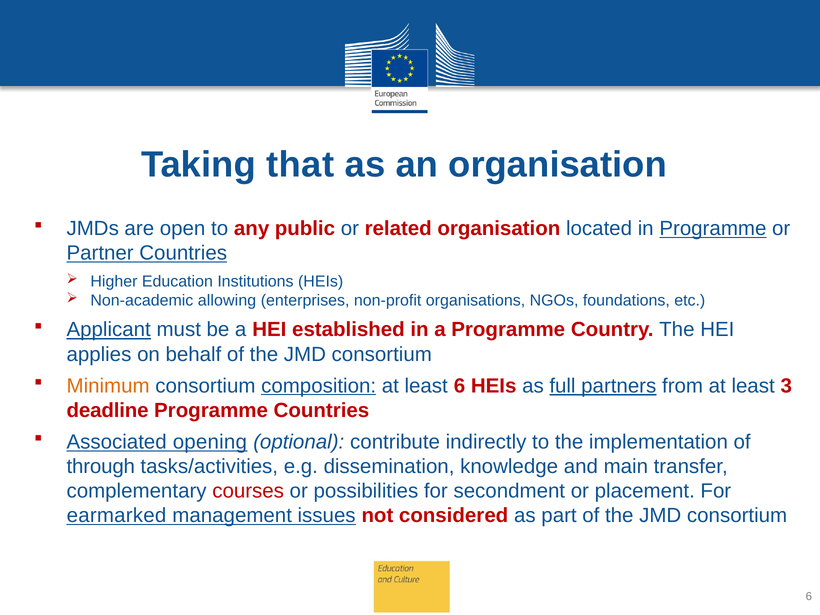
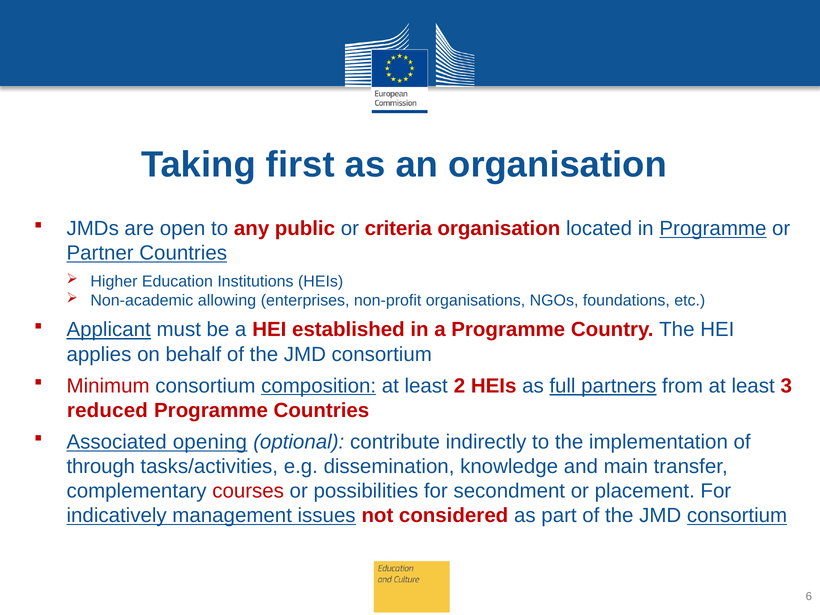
that: that -> first (300, 165)
related: related -> criteria (398, 229)
Minimum colour: orange -> red (108, 386)
least 6: 6 -> 2 (460, 386)
deadline: deadline -> reduced (107, 410)
earmarked: earmarked -> indicatively (117, 516)
consortium underline: none -> present (737, 516)
